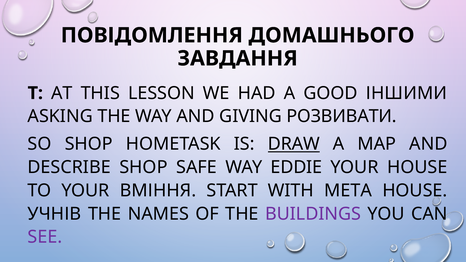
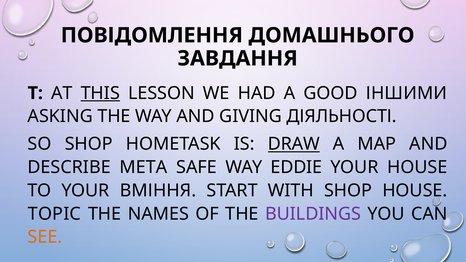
THIS underline: none -> present (100, 93)
РОЗВИВАТИ: РОЗВИВАТИ -> ДІЯЛЬНОСТІ (342, 116)
DESCRIBE SHOP: SHOP -> МЕТА (143, 167)
WITH МЕТА: МЕТА -> SHOP (348, 191)
УЧНІВ: УЧНІВ -> TOPIC (54, 214)
SEE colour: purple -> orange (45, 237)
